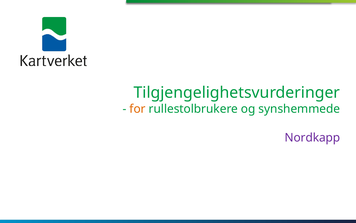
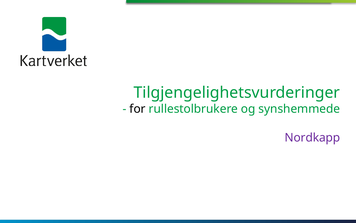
for colour: orange -> black (138, 109)
